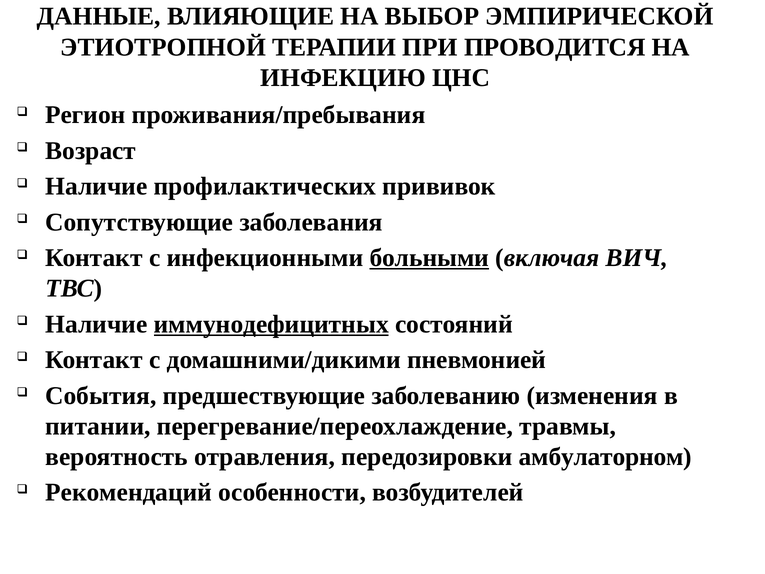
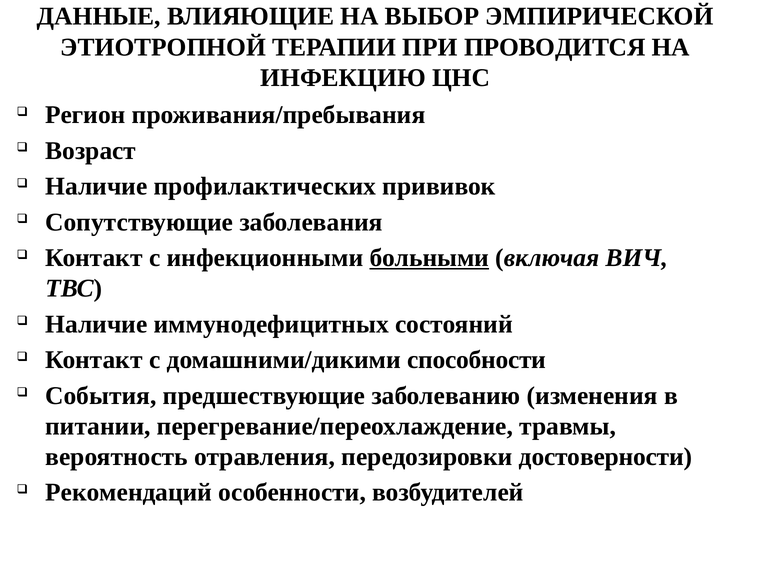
иммунодефицитных underline: present -> none (271, 324)
пневмонией: пневмонией -> способности (477, 360)
амбулаторном: амбулаторном -> достоверности (605, 457)
